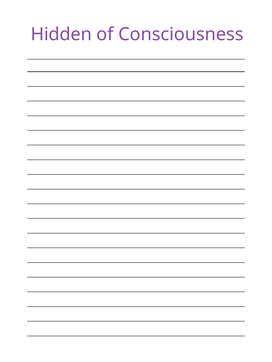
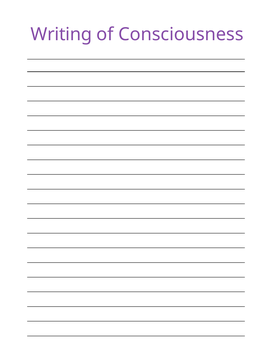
Hidden: Hidden -> Writing (61, 34)
